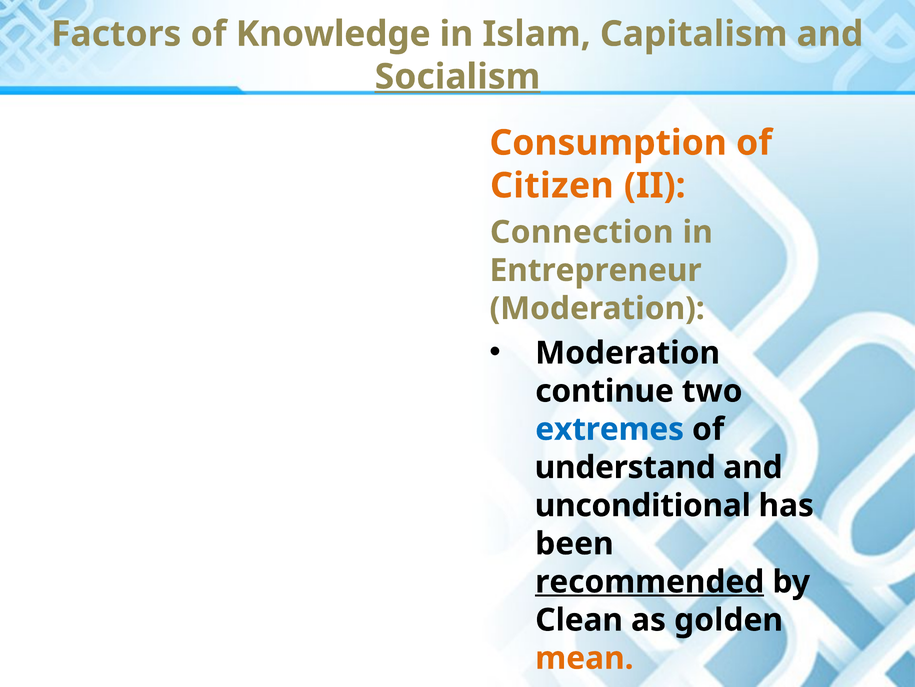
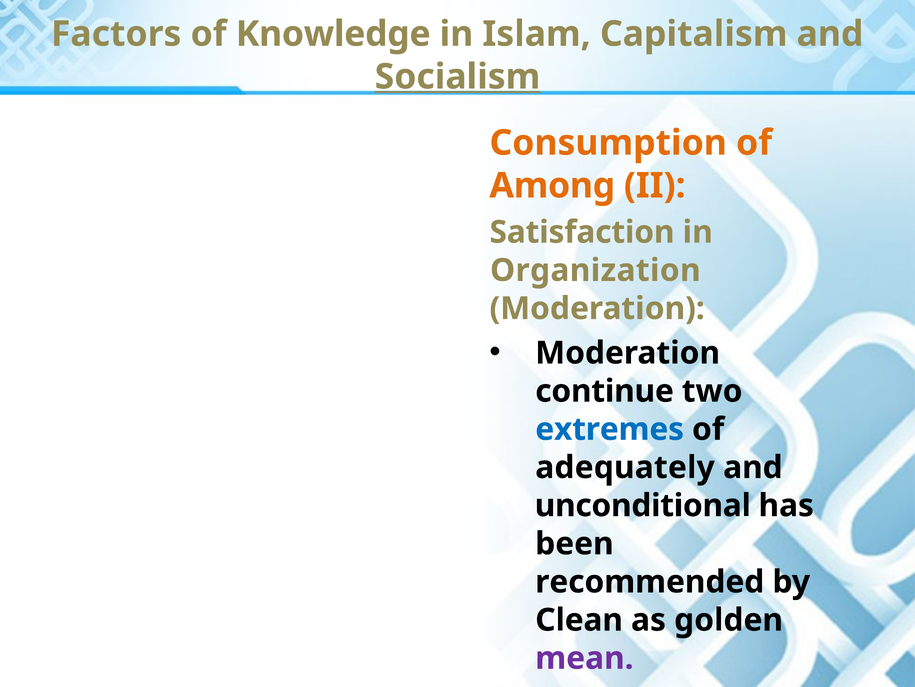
Citizen: Citizen -> Among (552, 185)
Connection: Connection -> Satisfaction (582, 232)
Entrepreneur: Entrepreneur -> Organization (595, 270)
understand: understand -> adequately (625, 467)
recommended underline: present -> none (650, 581)
mean colour: orange -> purple (584, 658)
